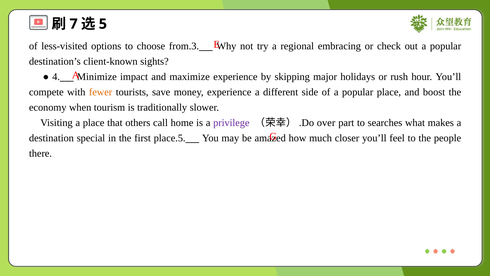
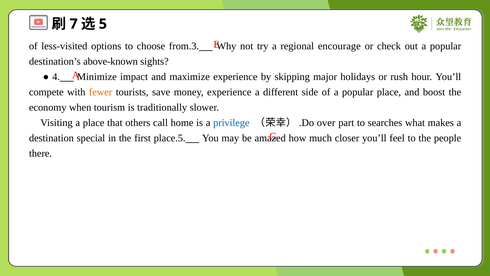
embracing: embracing -> encourage (339, 46)
client-known: client-known -> above-known (111, 61)
privilege colour: purple -> blue (231, 123)
